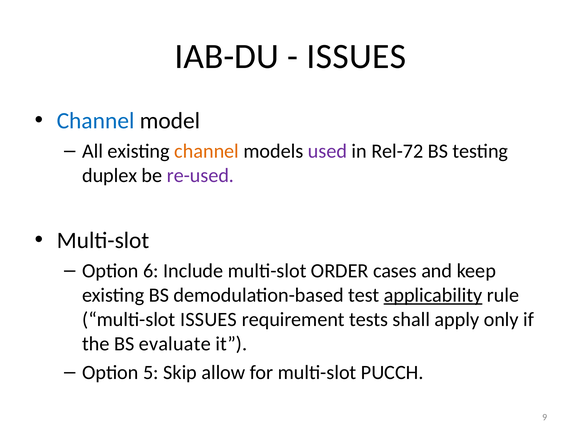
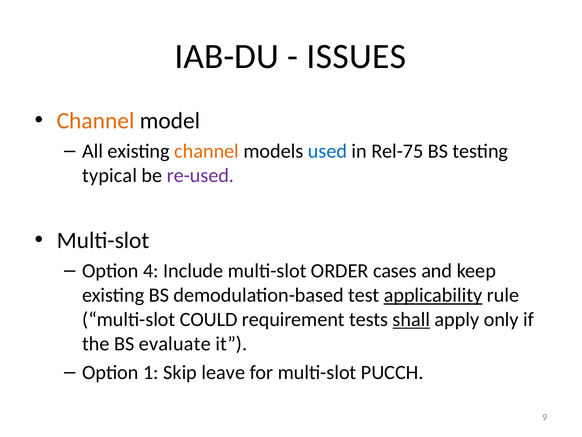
Channel colour: blue -> orange (96, 120)
used colour: purple -> blue (327, 151)
Rel-72: Rel-72 -> Rel-75 (397, 151)
duplex: duplex -> typical (110, 175)
6: 6 -> 4 (151, 271)
multi-slot ISSUES: ISSUES -> COULD (209, 319)
shall underline: none -> present (411, 319)
5: 5 -> 1 (151, 372)
allow: allow -> leave (223, 372)
